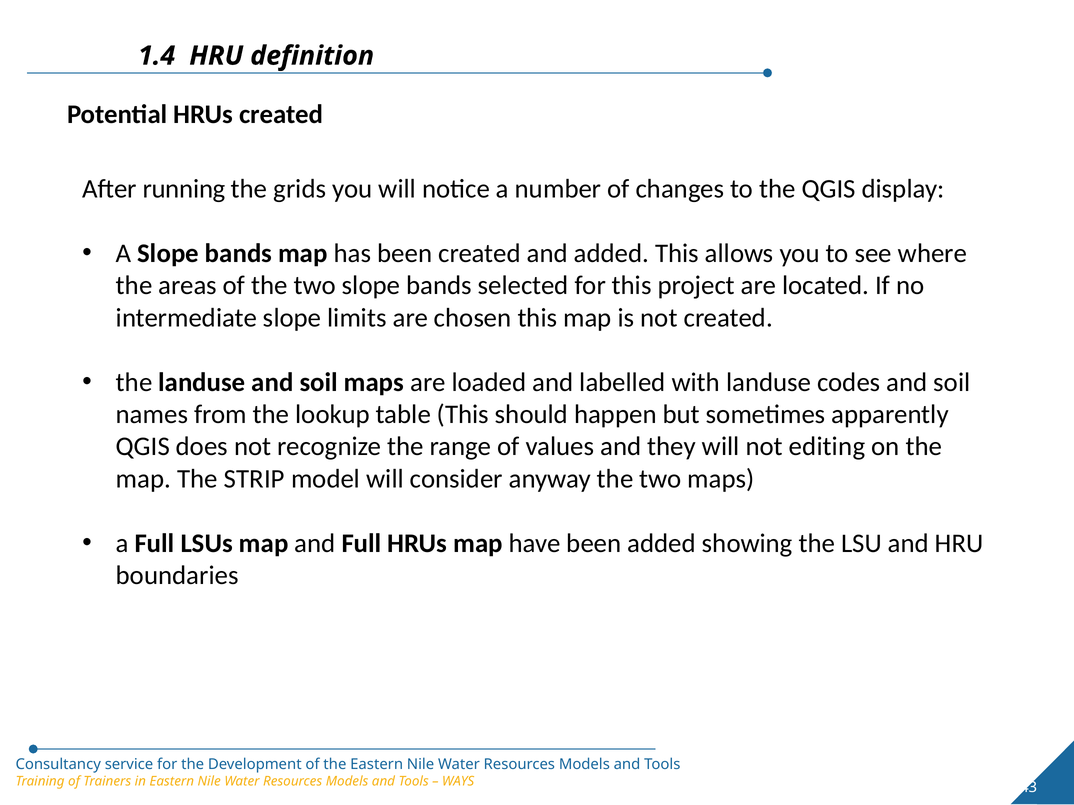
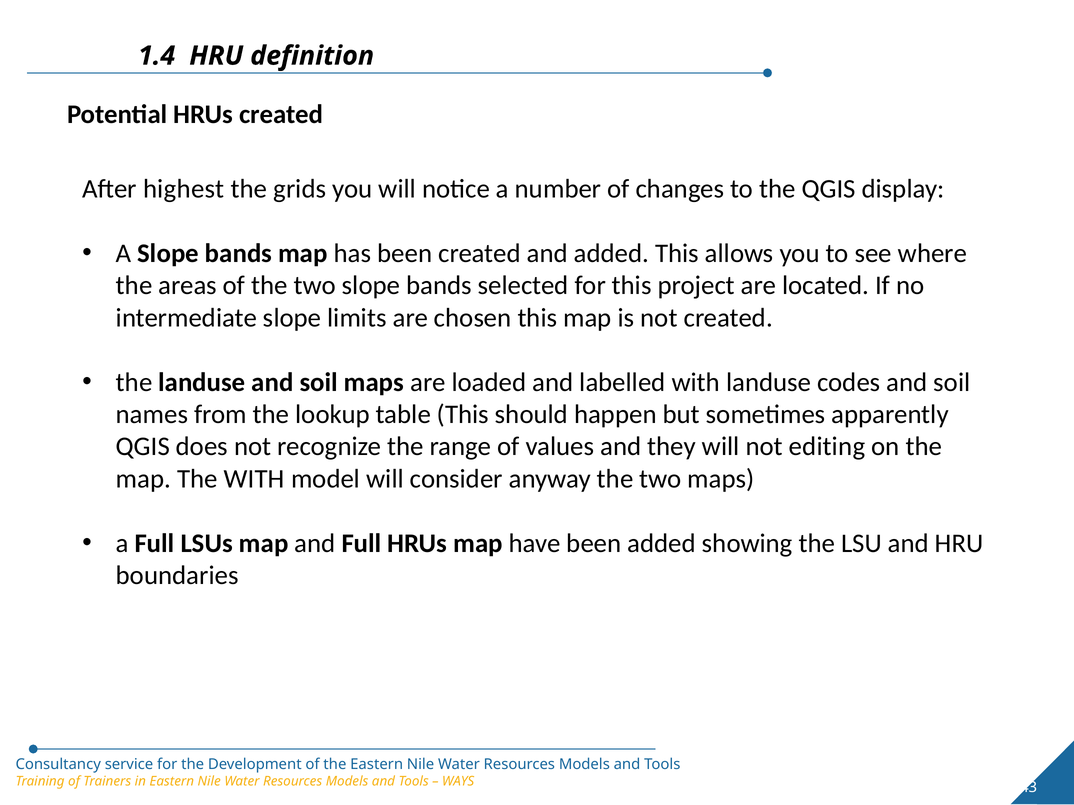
running: running -> highest (184, 189)
The STRIP: STRIP -> WITH (254, 479)
